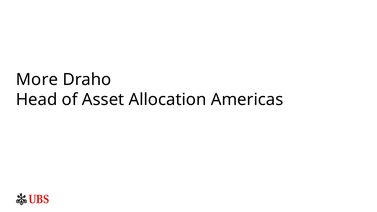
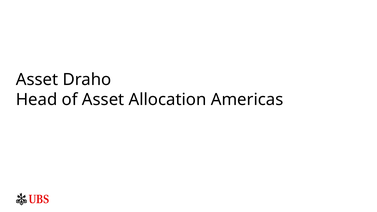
More: More -> Asset (37, 80)
